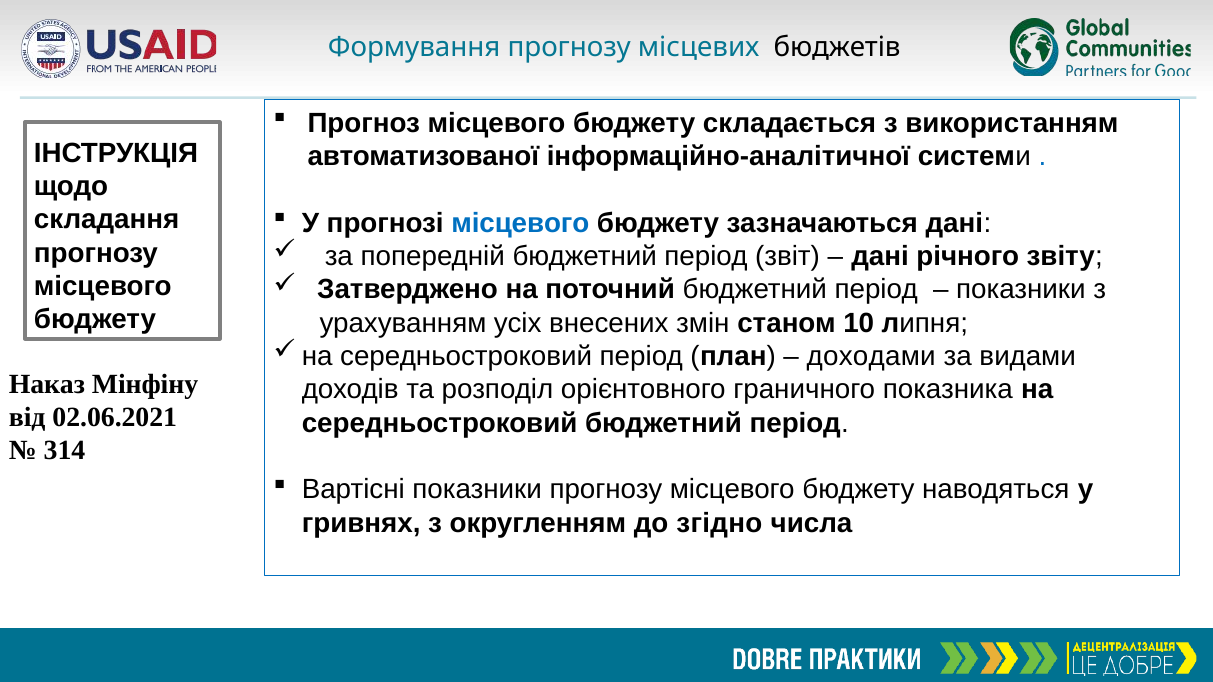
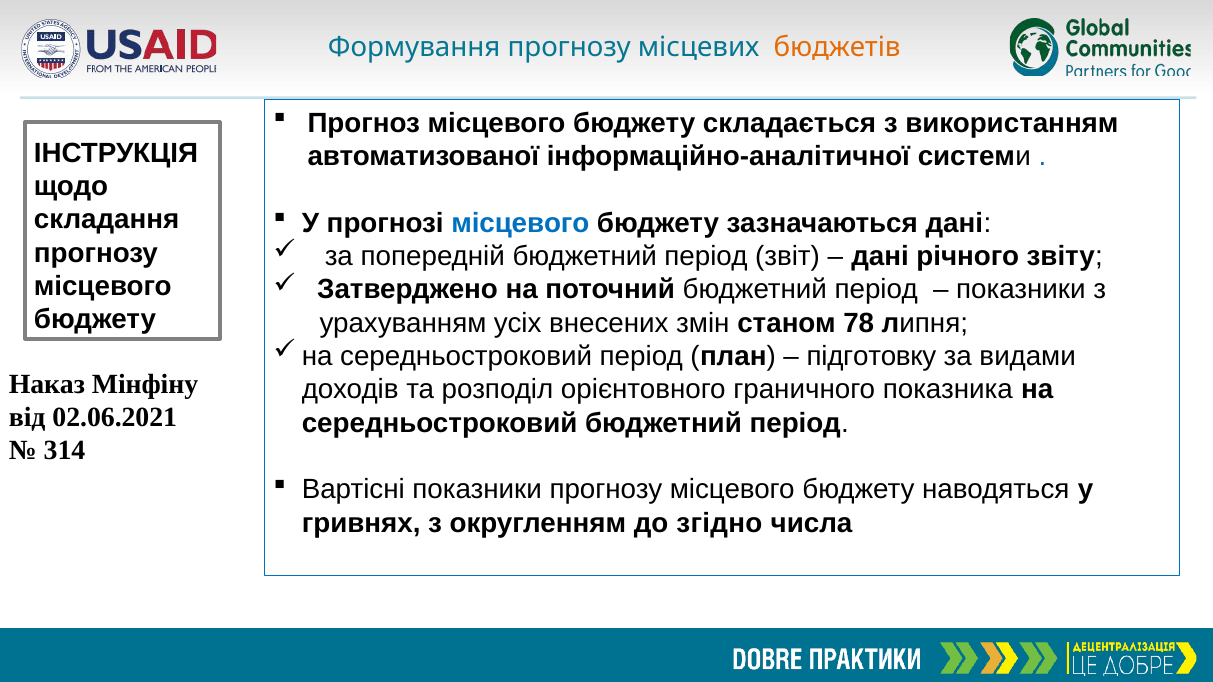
бюджетів colour: black -> orange (837, 47)
10: 10 -> 78 (859, 323)
доходами: доходами -> підготовку (871, 356)
